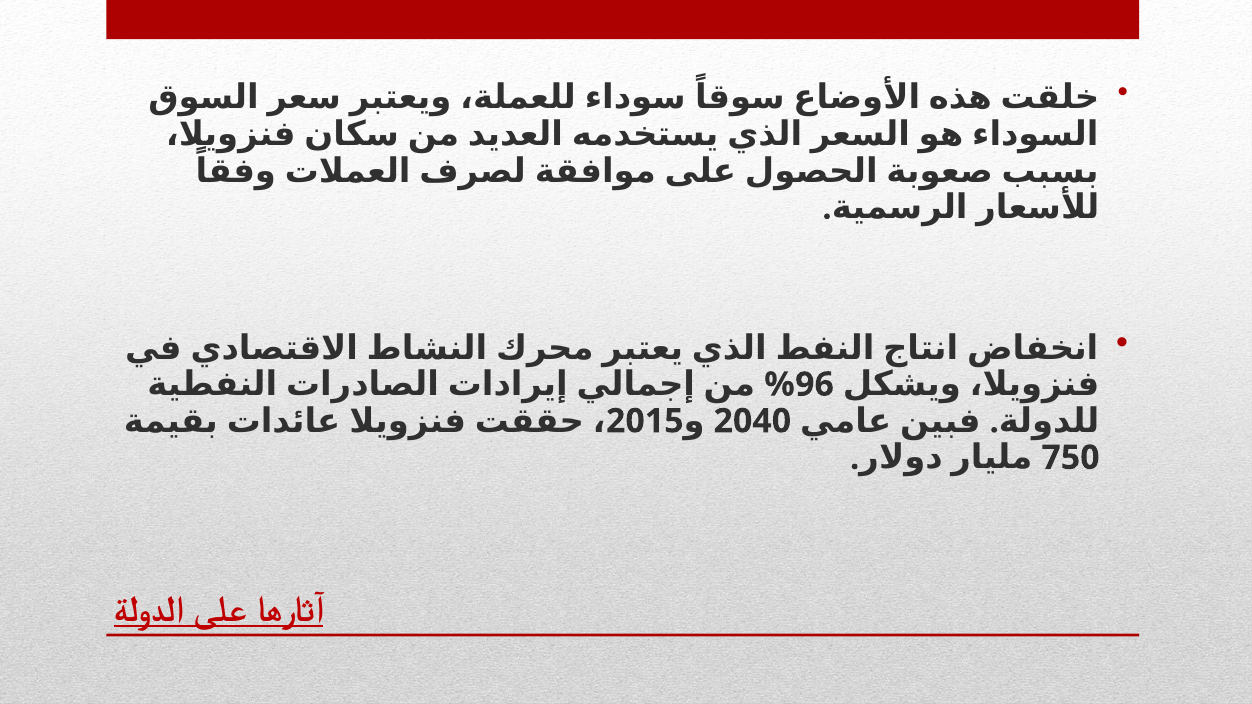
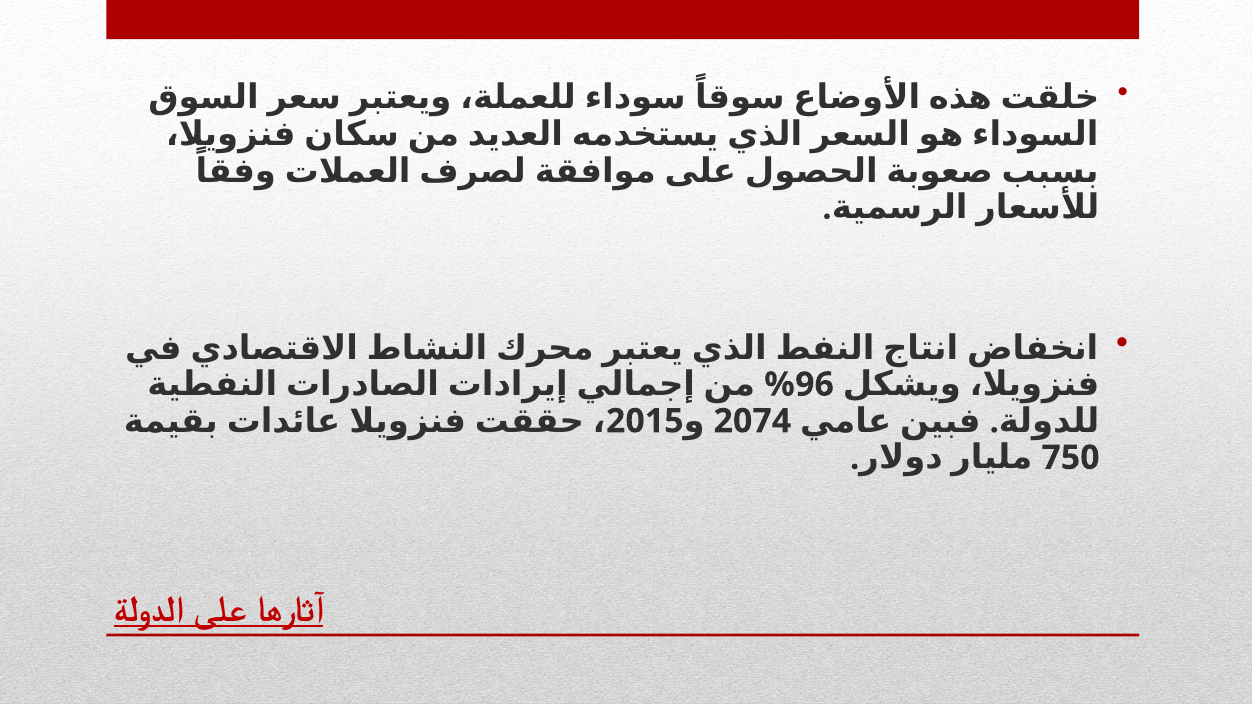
2040: 2040 -> 2074 (752, 421)
